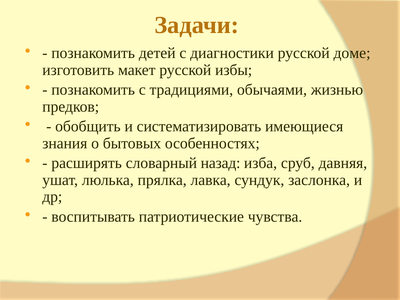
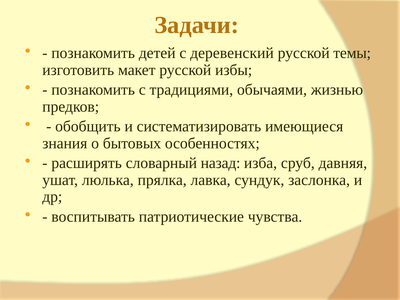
диагностики: диагностики -> деревенский (232, 53)
доме: доме -> темы (352, 53)
